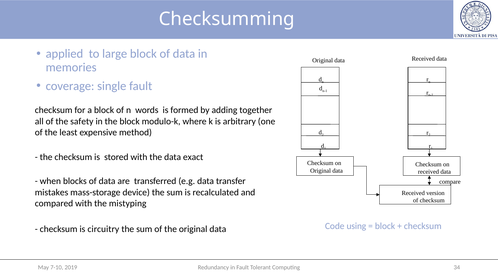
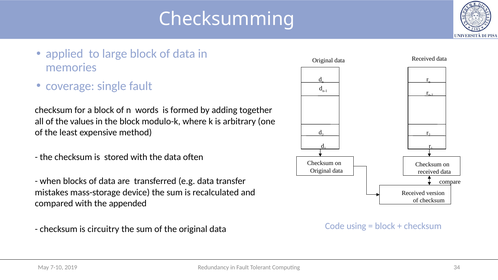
safety: safety -> values (82, 121)
exact: exact -> often (193, 157)
mistyping: mistyping -> appended (128, 204)
